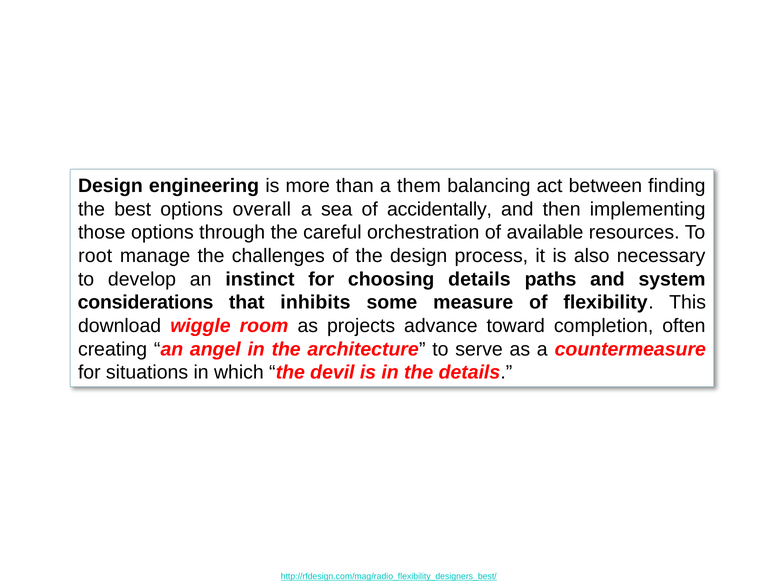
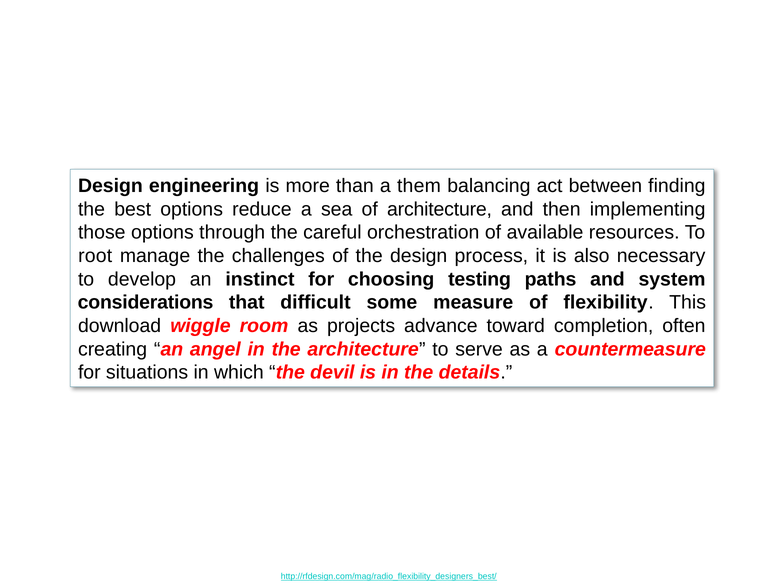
overall: overall -> reduce (262, 209)
of accidentally: accidentally -> architecture (440, 209)
choosing details: details -> testing (480, 279)
inhibits: inhibits -> difficult (315, 303)
